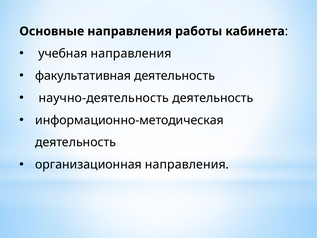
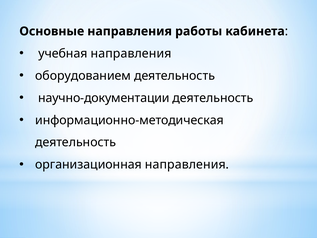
факультативная: факультативная -> оборудованием (83, 76)
научно-деятельность: научно-деятельность -> научно-документации (104, 98)
